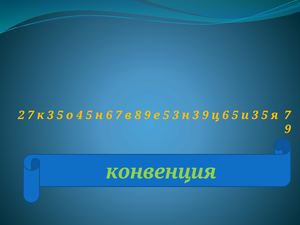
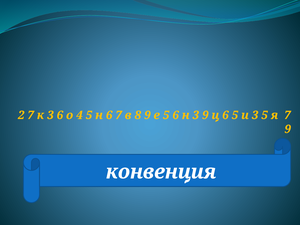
к 3 5: 5 -> 6 (60, 115)
5 3: 3 -> 6 (176, 115)
конвенция colour: light green -> white (161, 172)
